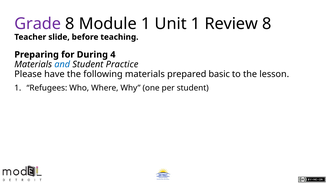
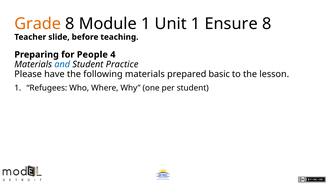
Grade colour: purple -> orange (38, 24)
Review: Review -> Ensure (231, 24)
During: During -> People (92, 55)
